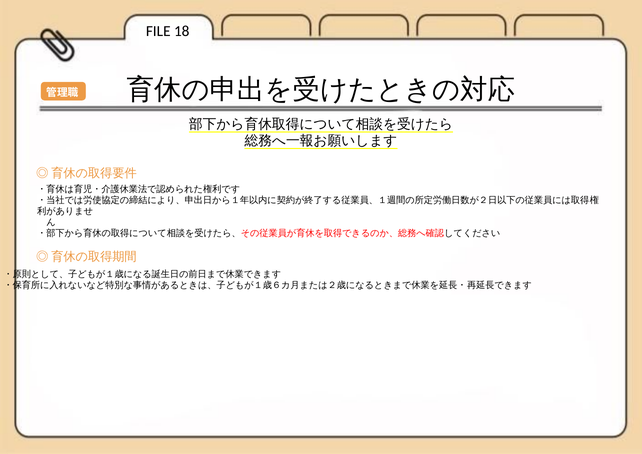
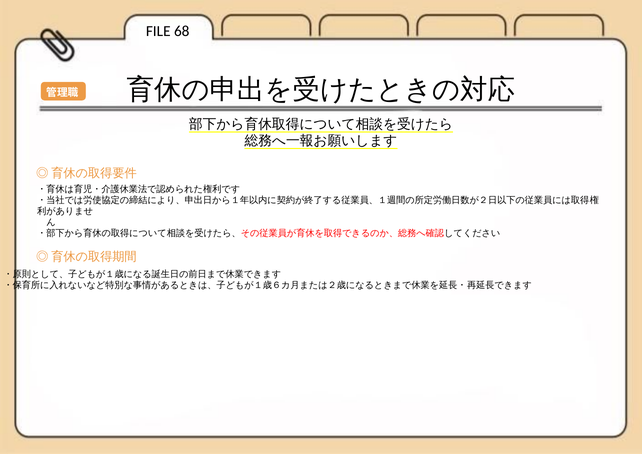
18: 18 -> 68 (182, 31)
